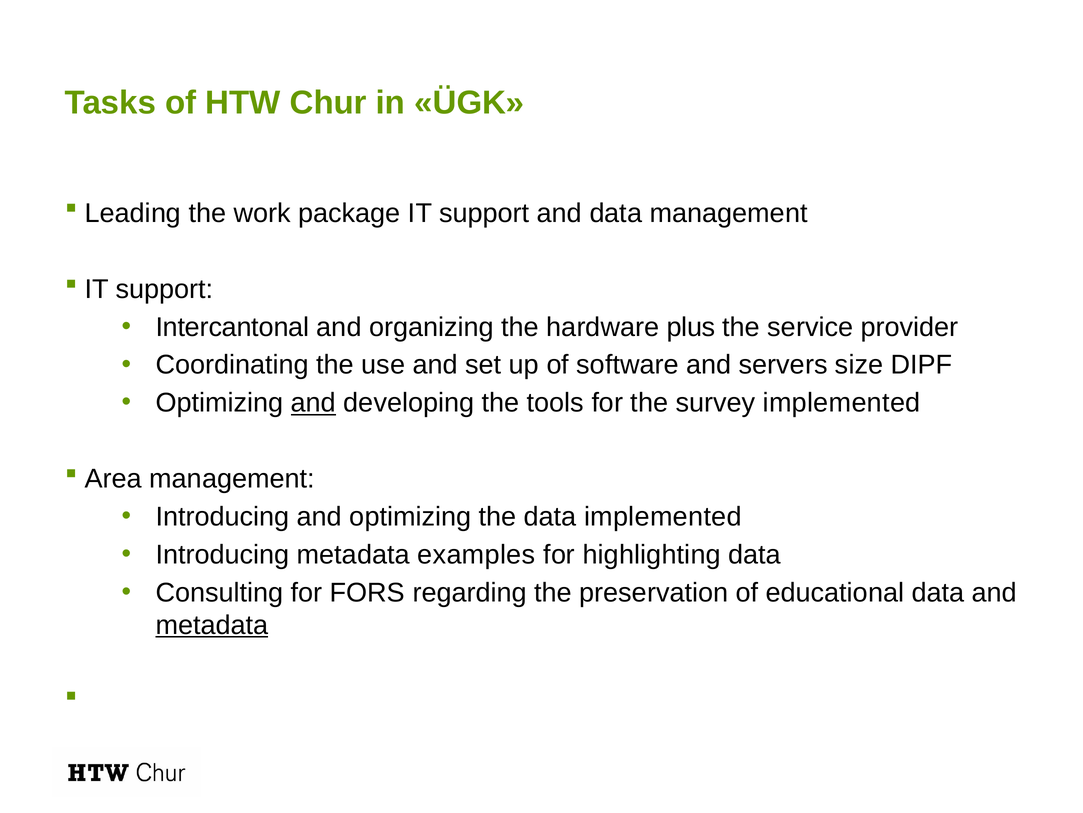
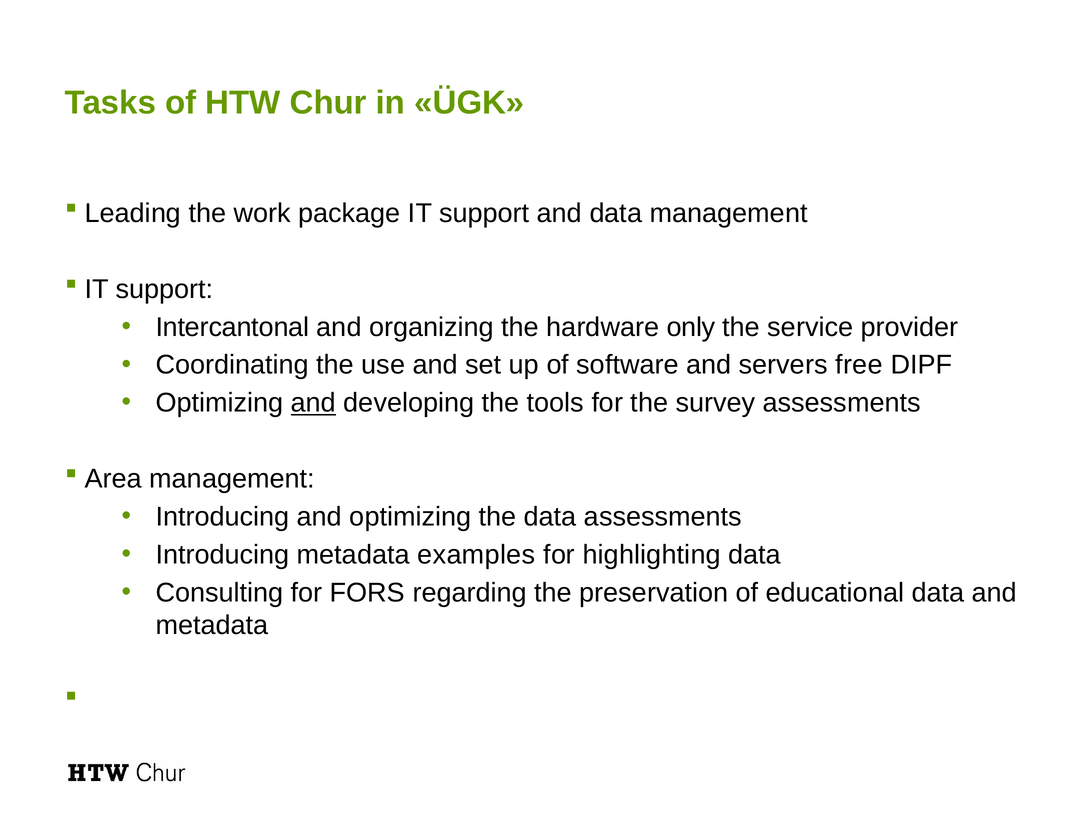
plus: plus -> only (691, 327)
size: size -> free (859, 365)
survey implemented: implemented -> assessments (842, 403)
data implemented: implemented -> assessments (663, 516)
metadata underline: present -> none (212, 625)
